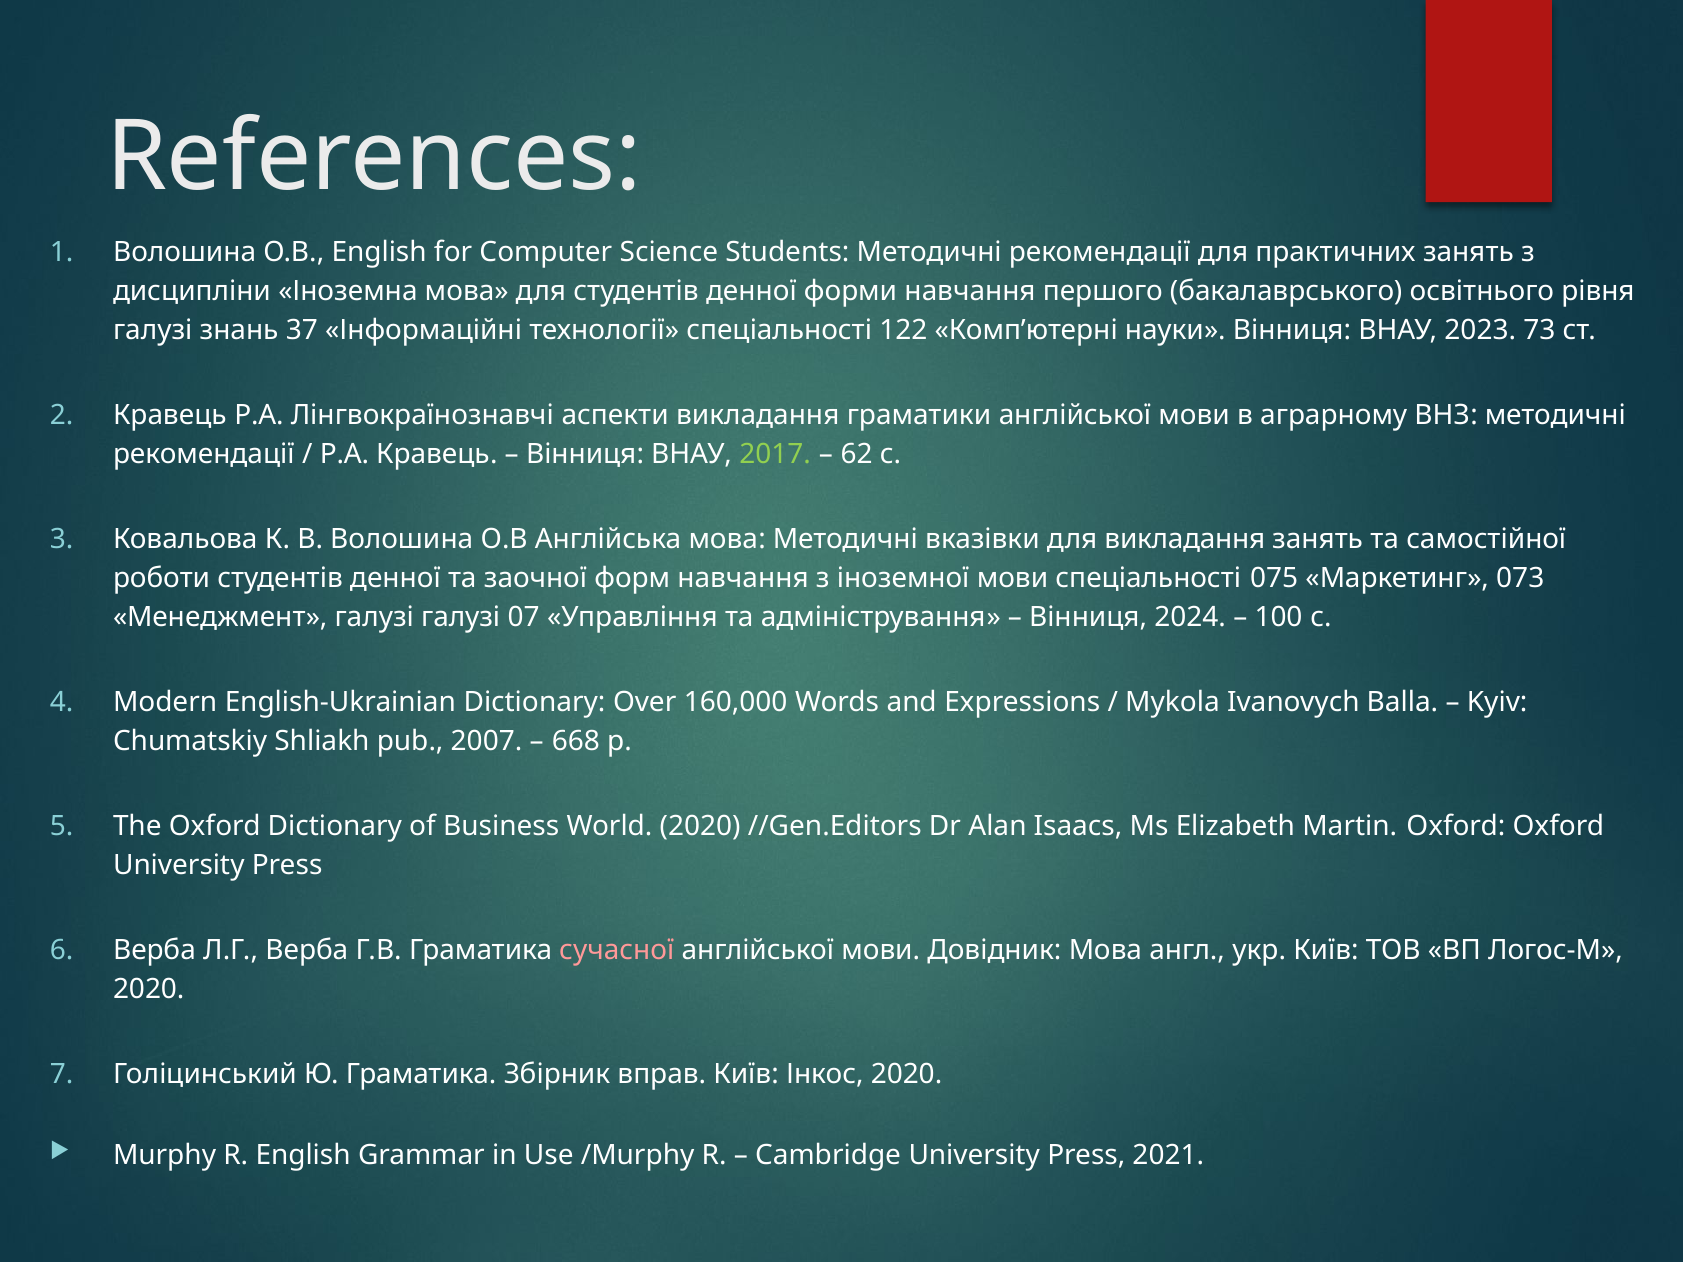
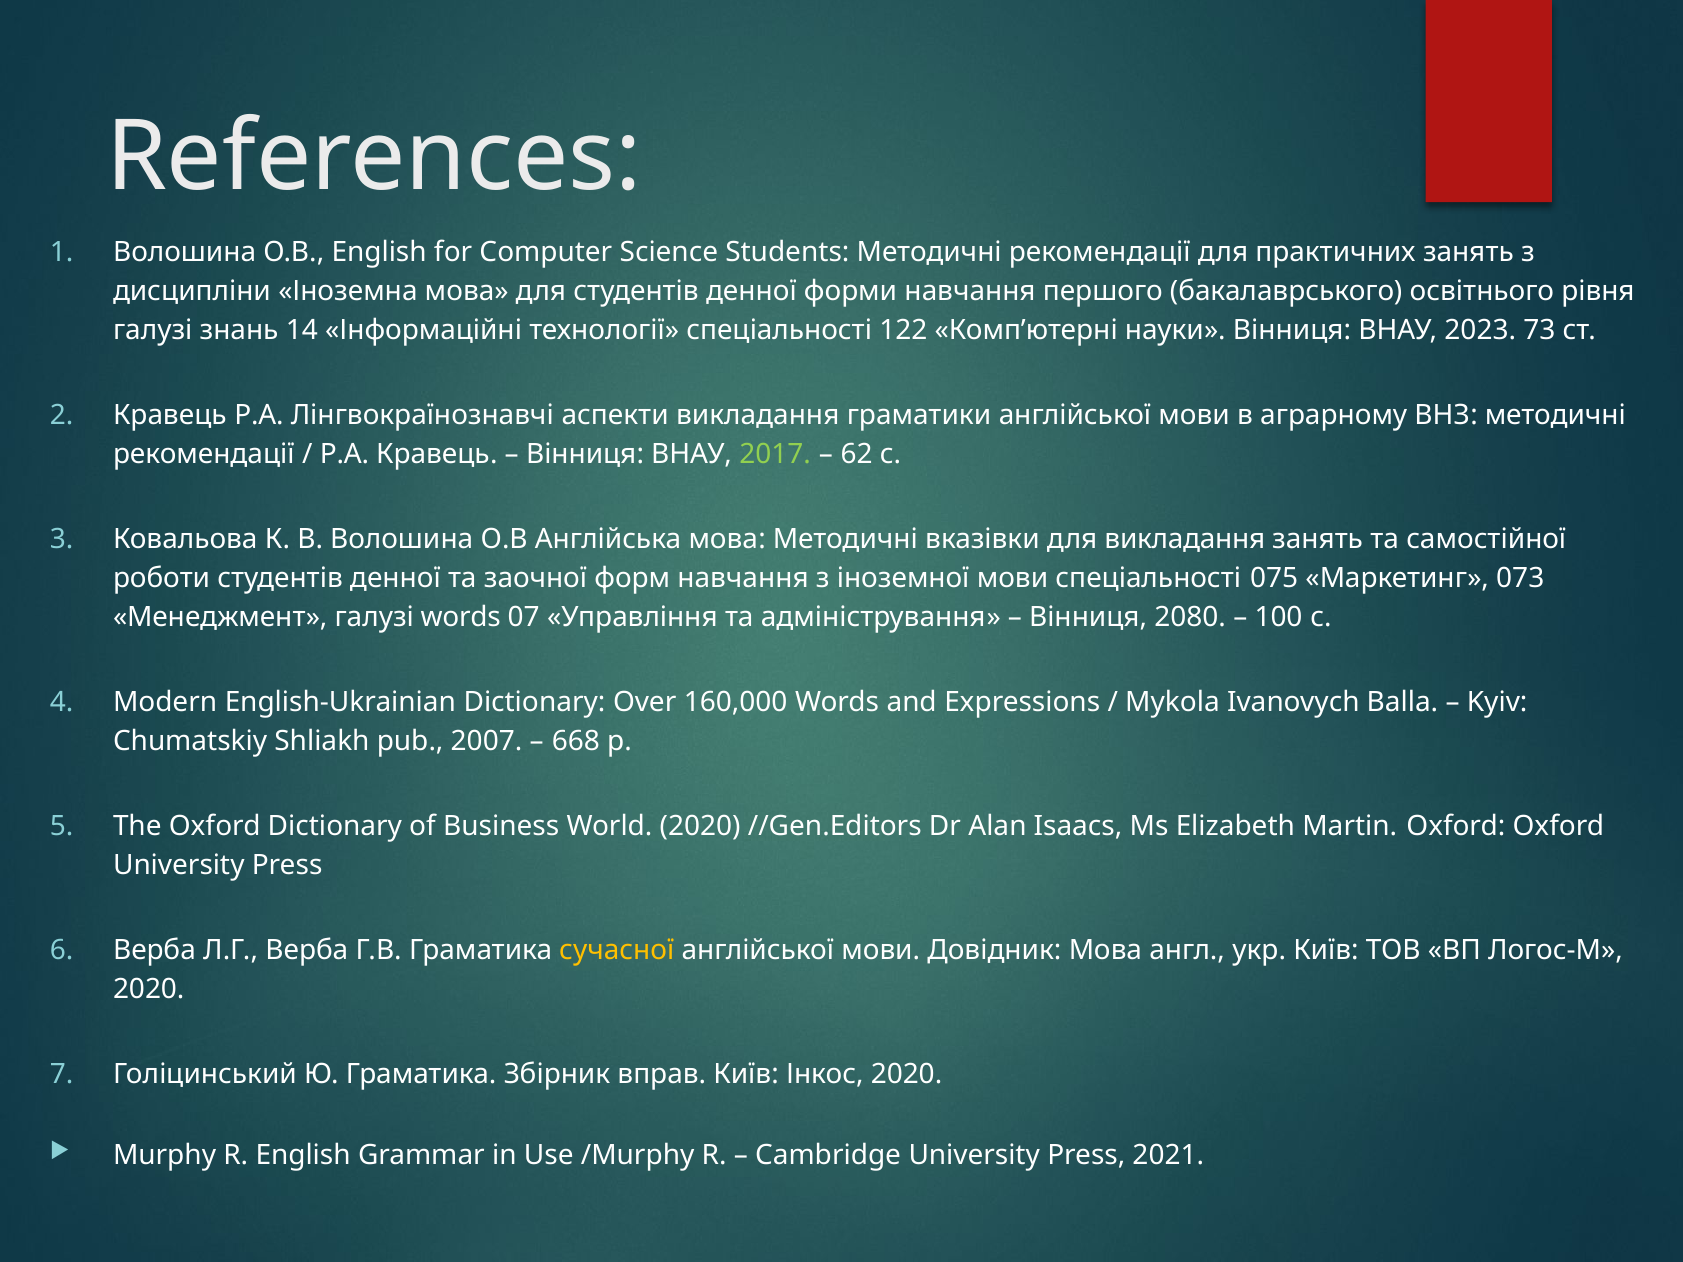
37: 37 -> 14 (302, 330)
галузі галузі: галузі -> words (461, 617)
2024: 2024 -> 2080 (1190, 617)
сучасної colour: pink -> yellow (617, 951)
